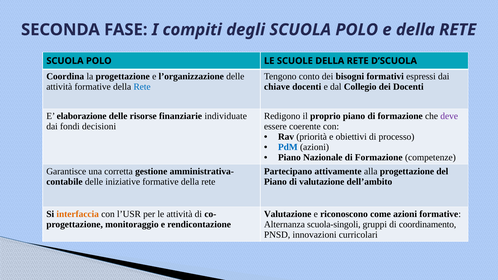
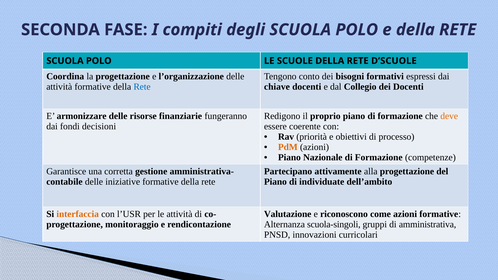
D’SCUOLA: D’SCUOLA -> D’SCUOLE (394, 61)
elaborazione: elaborazione -> armonizzare (82, 116)
individuate: individuate -> fungeranno (226, 116)
deve colour: purple -> orange (449, 116)
PdM colour: blue -> orange (288, 147)
di valutazione: valutazione -> individuate (322, 182)
coordinamento: coordinamento -> amministrativa (428, 224)
